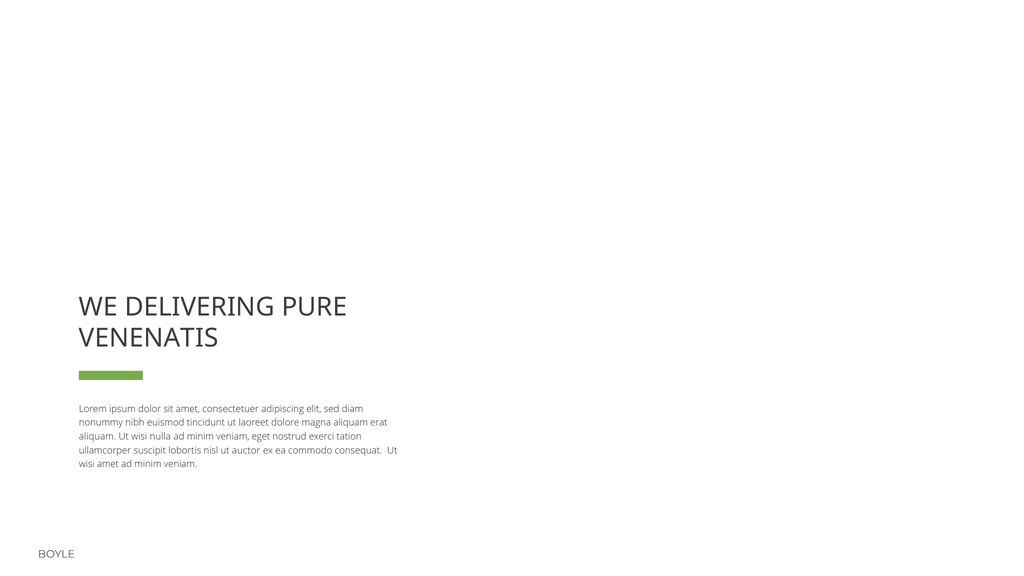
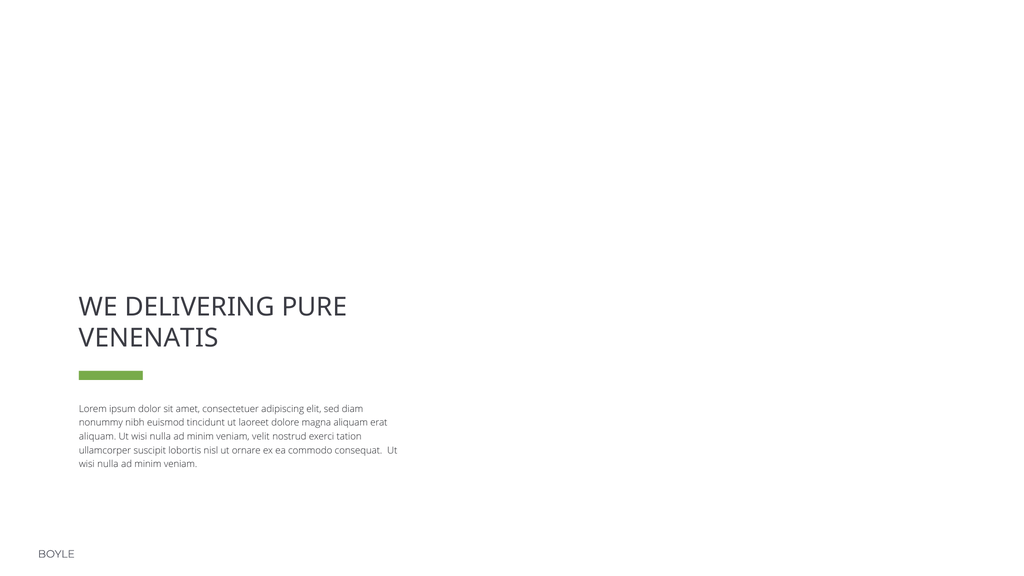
eget: eget -> velit (261, 437)
auctor: auctor -> ornare (246, 450)
amet: amet -> nulla (108, 464)
